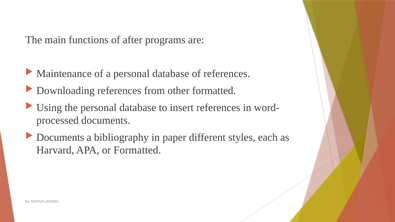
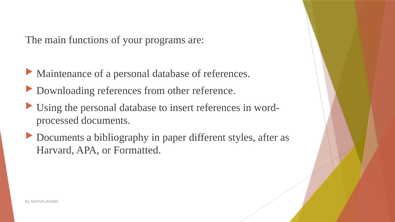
after: after -> your (133, 40)
other formatted: formatted -> reference (214, 91)
each: each -> after (268, 137)
